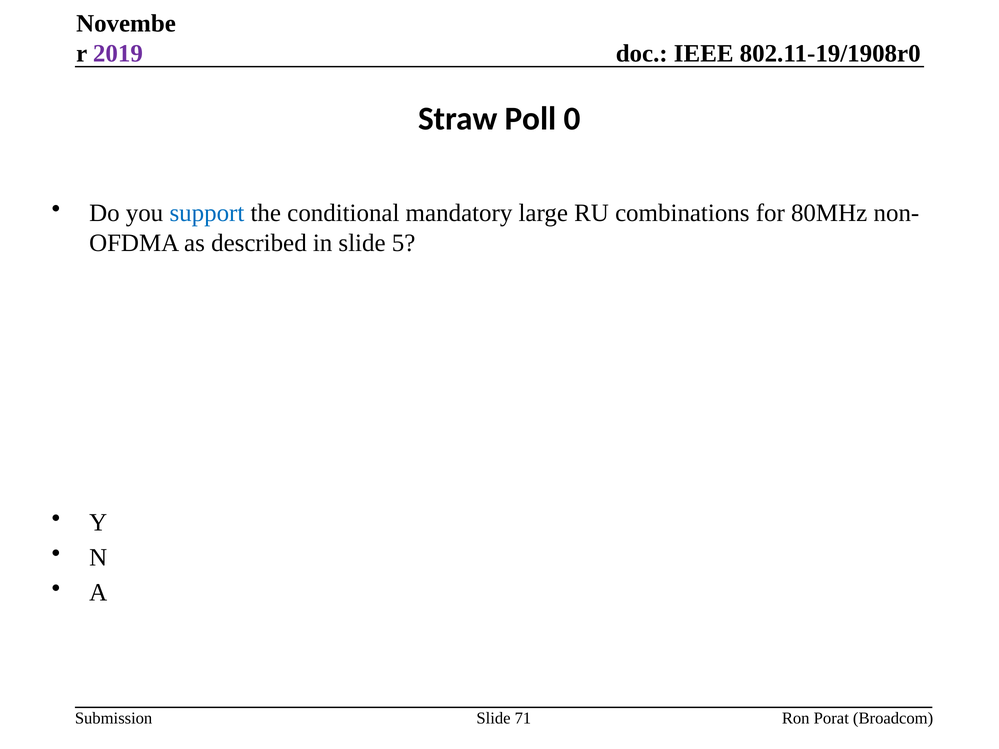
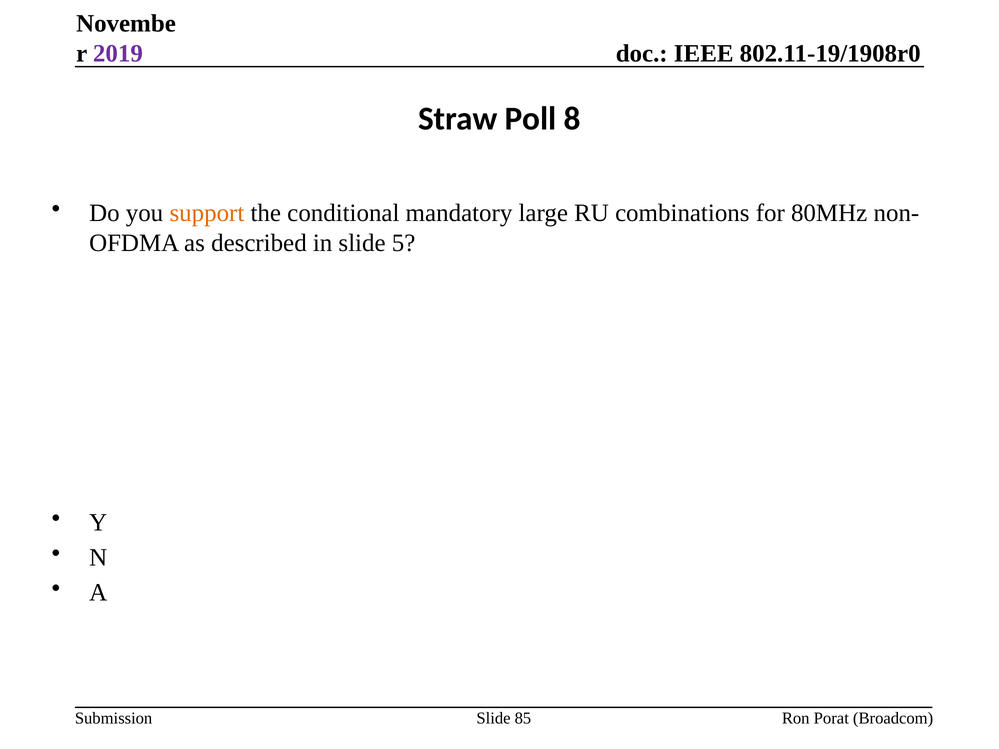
0: 0 -> 8 (572, 119)
support colour: blue -> orange (207, 213)
71: 71 -> 85 (523, 719)
